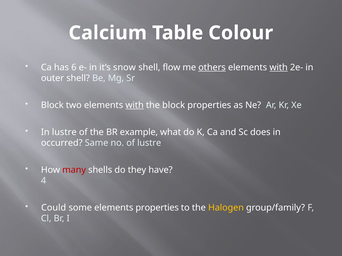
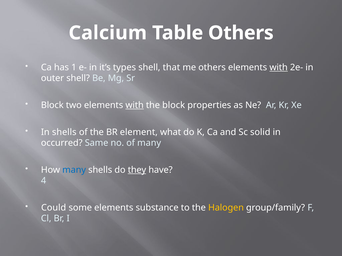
Table Colour: Colour -> Others (241, 33)
6: 6 -> 1 (74, 68)
snow: snow -> types (124, 68)
flow: flow -> that (171, 68)
others underline: present -> none (212, 68)
In lustre: lustre -> shells (64, 132)
example: example -> element (139, 132)
does: does -> solid (260, 132)
of lustre: lustre -> many (149, 143)
many colour: red -> blue (74, 170)
they underline: none -> present (137, 170)
elements properties: properties -> substance (157, 208)
